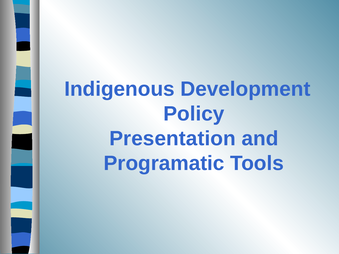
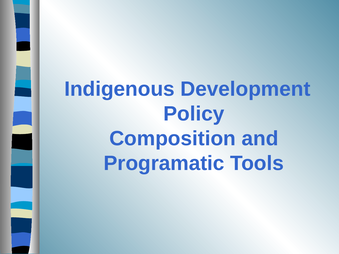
Presentation: Presentation -> Composition (173, 139)
